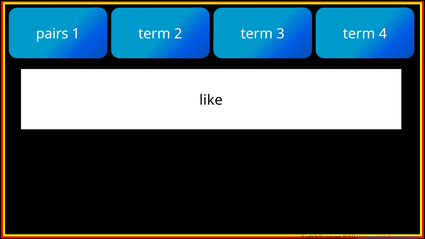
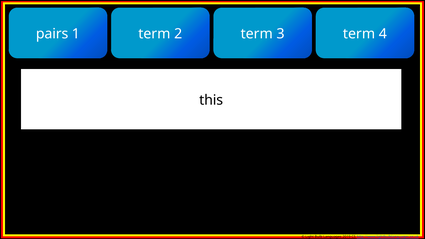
like: like -> this (211, 100)
